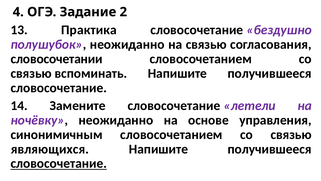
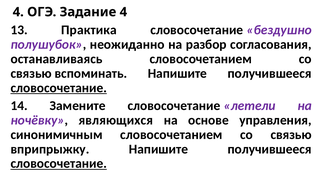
Задание 2: 2 -> 4 (123, 12)
на связью: связью -> разбор (206, 44)
словосочетании: словосочетании -> останавливаясь (57, 59)
словосочетание underline: none -> present (59, 88)
ночёвку неожиданно: неожиданно -> являющихся (116, 120)
являющихся: являющихся -> вприпрыжку (50, 149)
